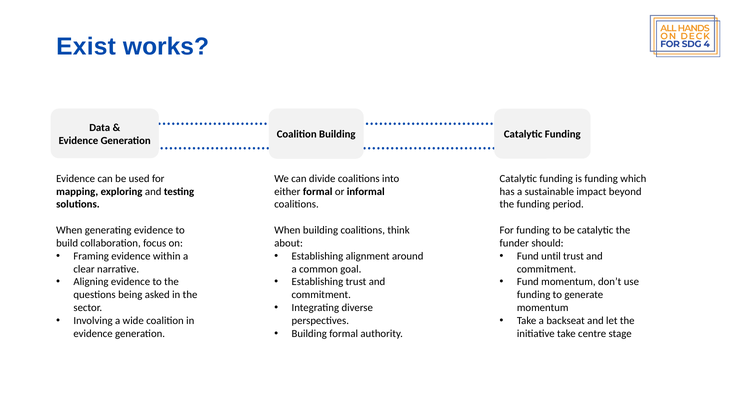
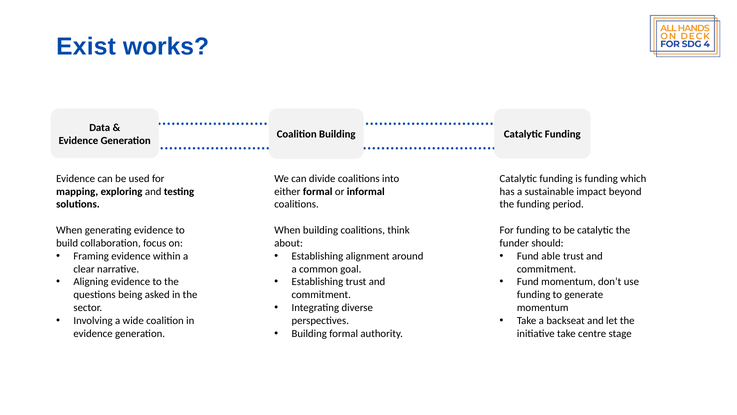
until: until -> able (551, 256)
